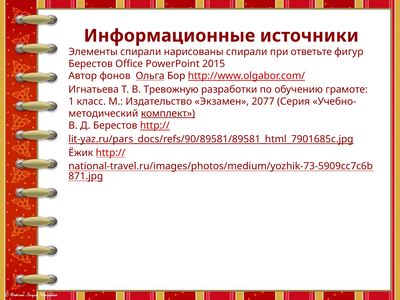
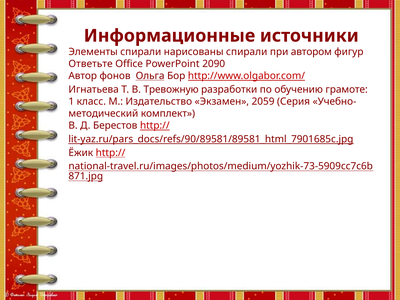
ответьте: ответьте -> автором (311, 52)
Берестов: Берестов -> Ответьте (91, 64)
2015: 2015 -> 2090 (214, 64)
2077: 2077 -> 2059 (263, 101)
комплект underline: present -> none (168, 113)
